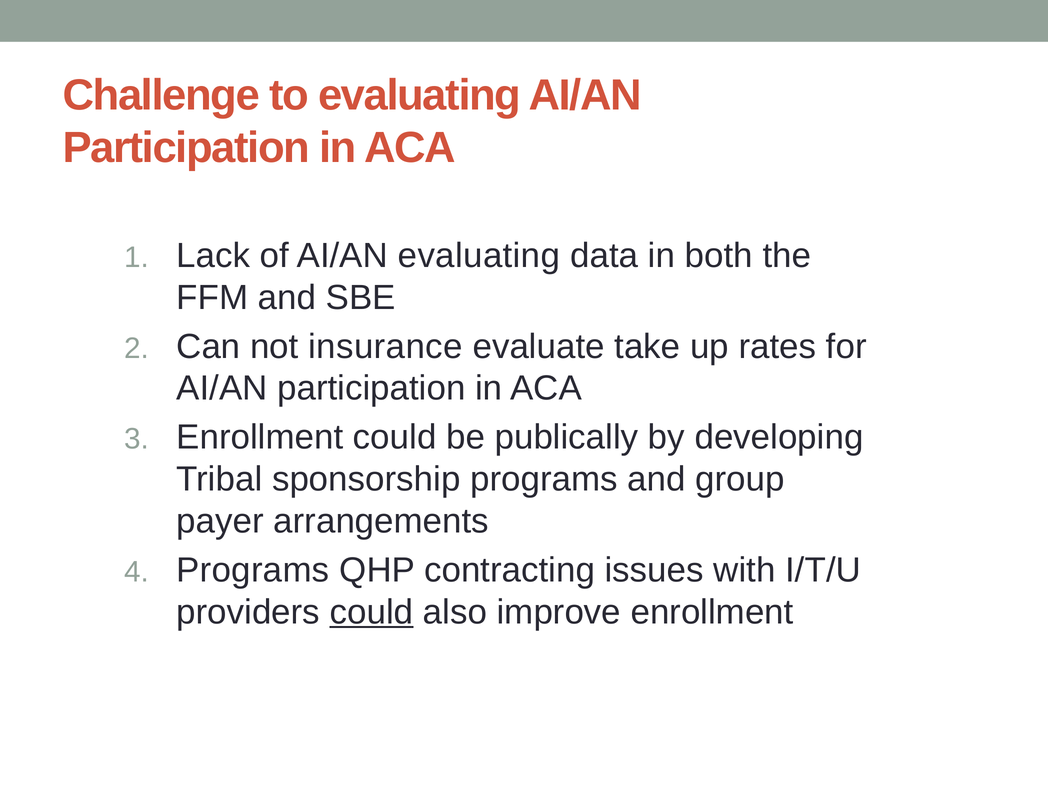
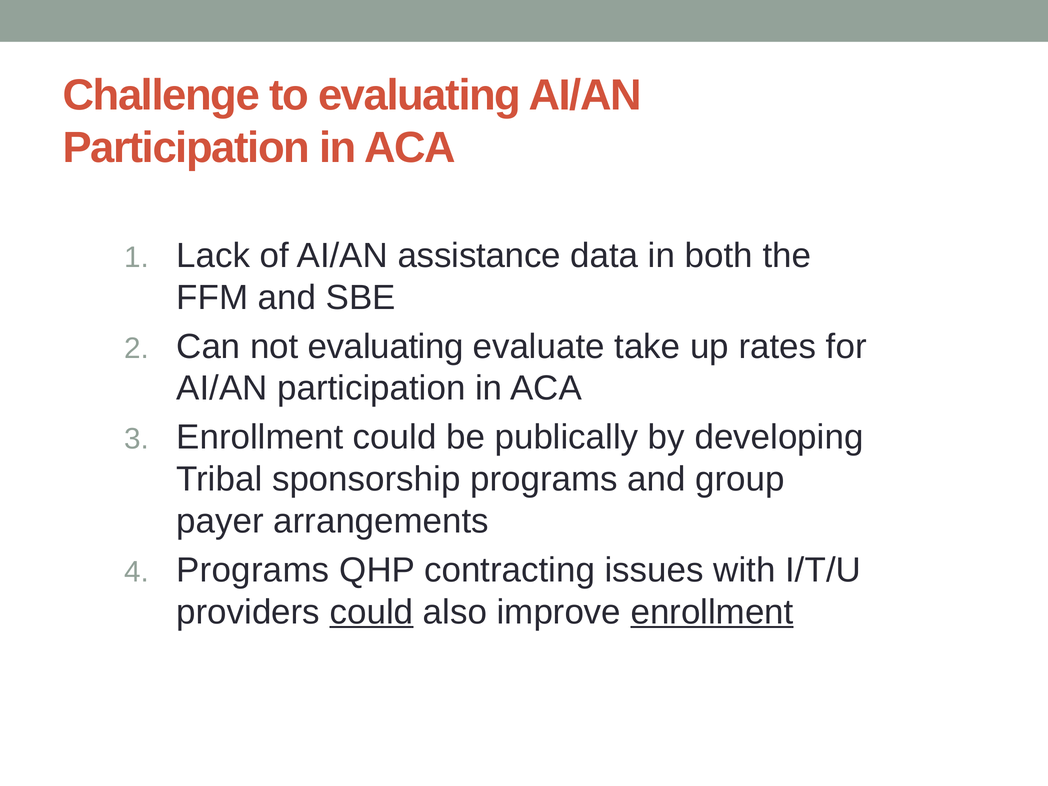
AI/AN evaluating: evaluating -> assistance (479, 256)
not insurance: insurance -> evaluating (386, 347)
enrollment underline: none -> present (712, 612)
